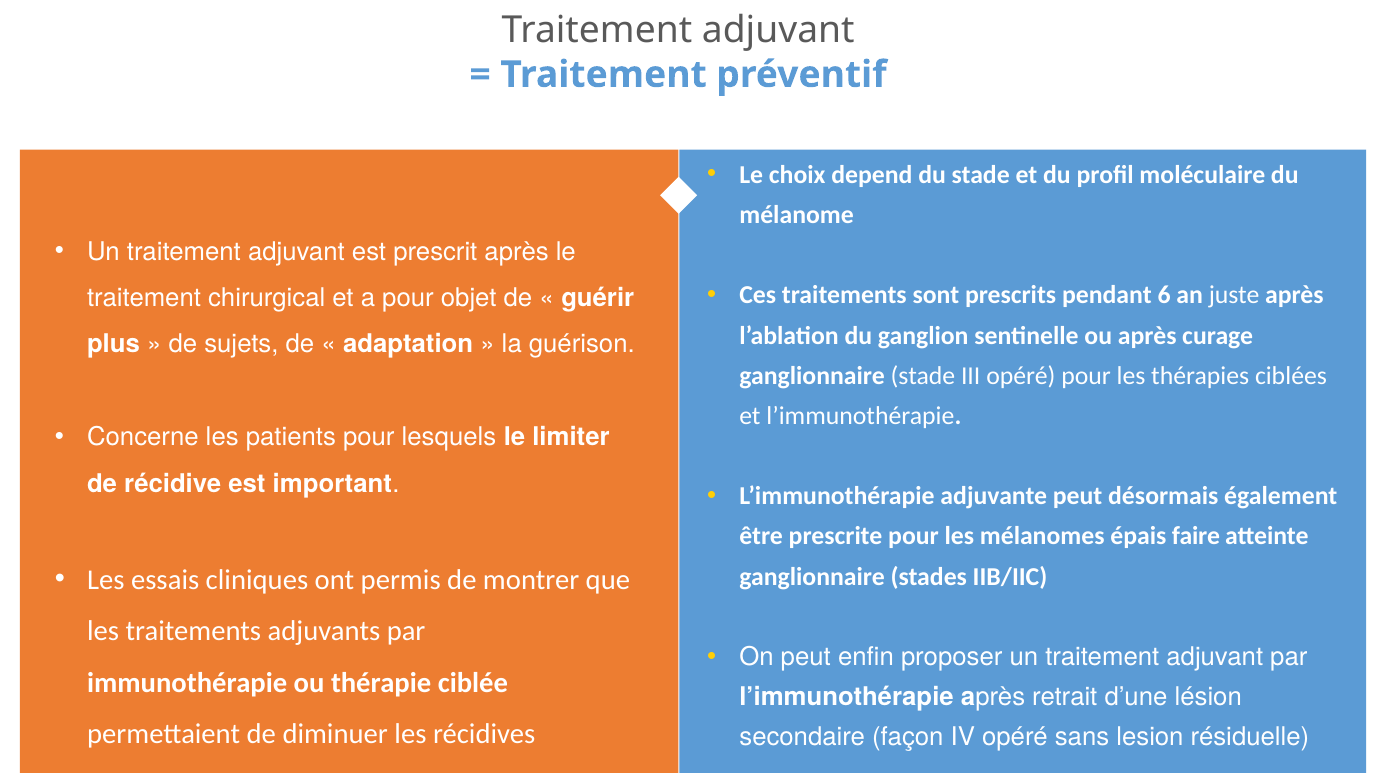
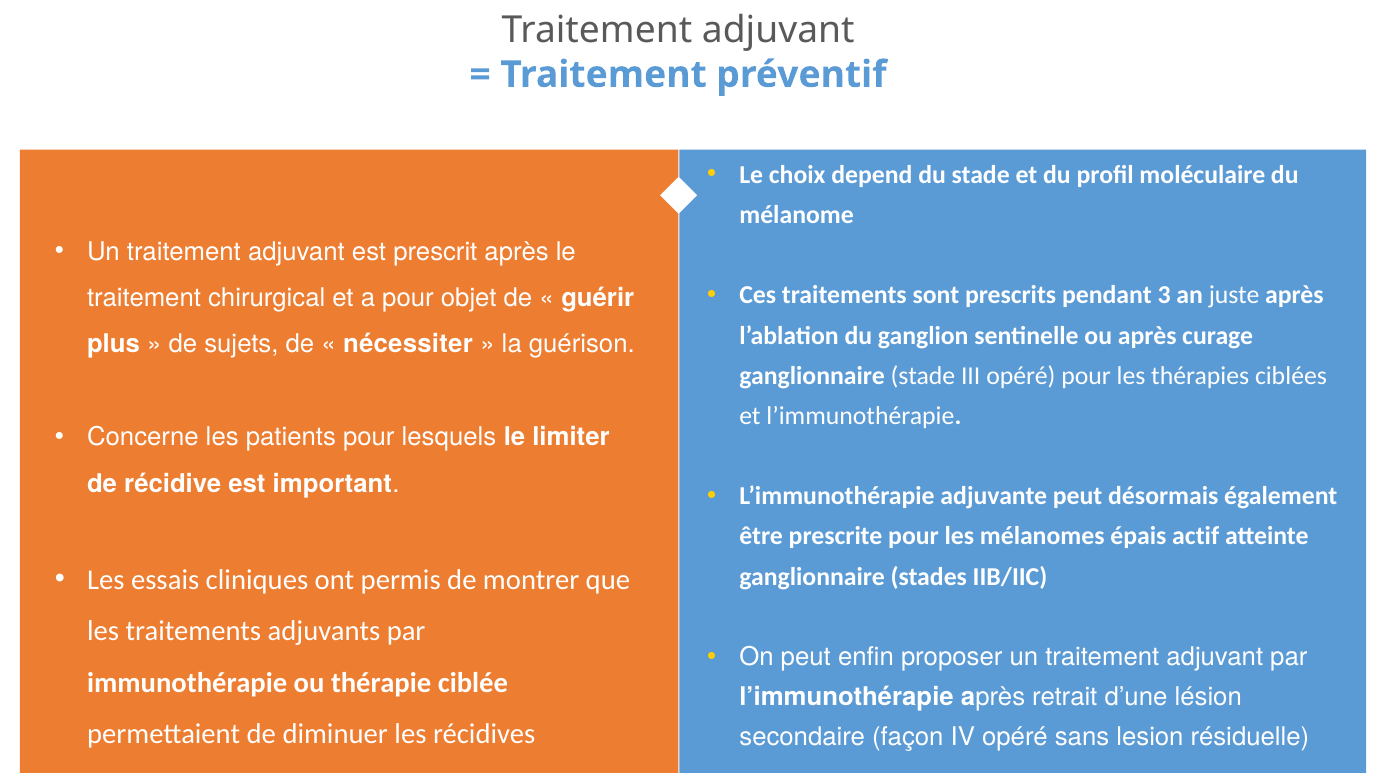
6: 6 -> 3 (1164, 295)
adaptation: adaptation -> nécessiter (408, 344)
faire: faire -> actif (1196, 536)
